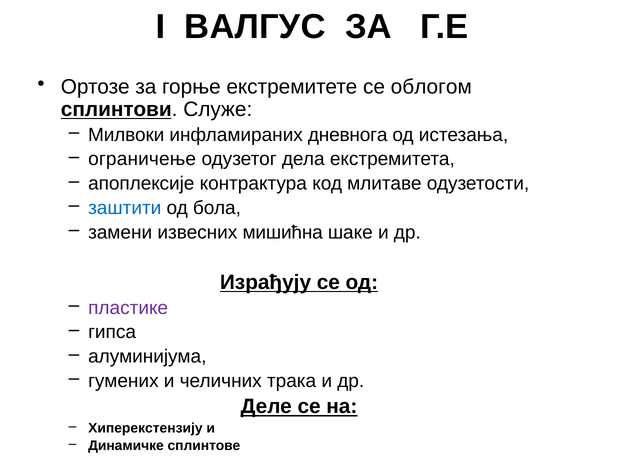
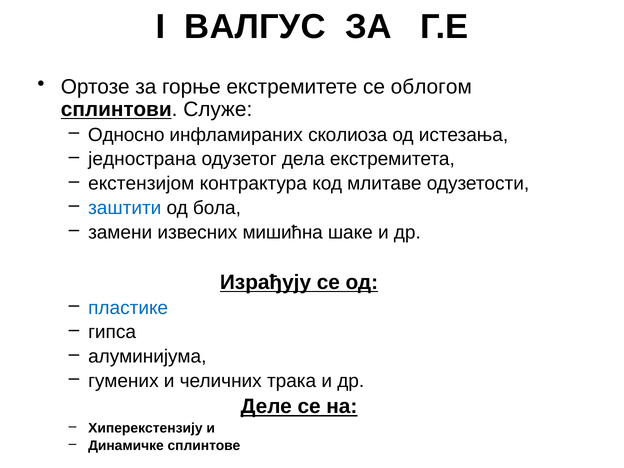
Милвоки: Милвоки -> Односно (126, 135)
дневнога: дневнога -> сколиоза (348, 135)
ограничење: ограничење -> једнострана (142, 159)
апоплексије: апоплексије -> екстензијом (141, 184)
пластике colour: purple -> blue (128, 308)
